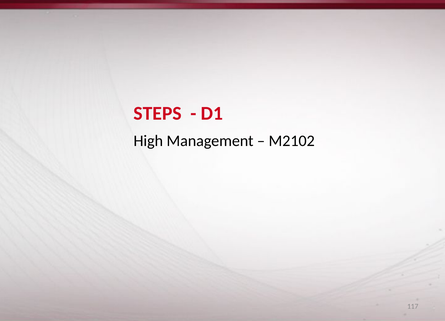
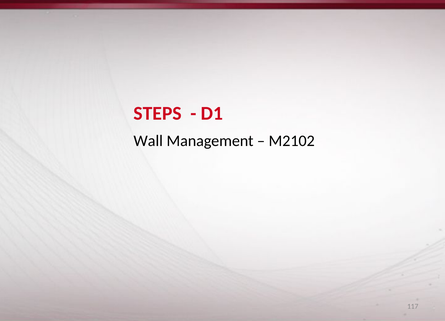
High: High -> Wall (148, 141)
